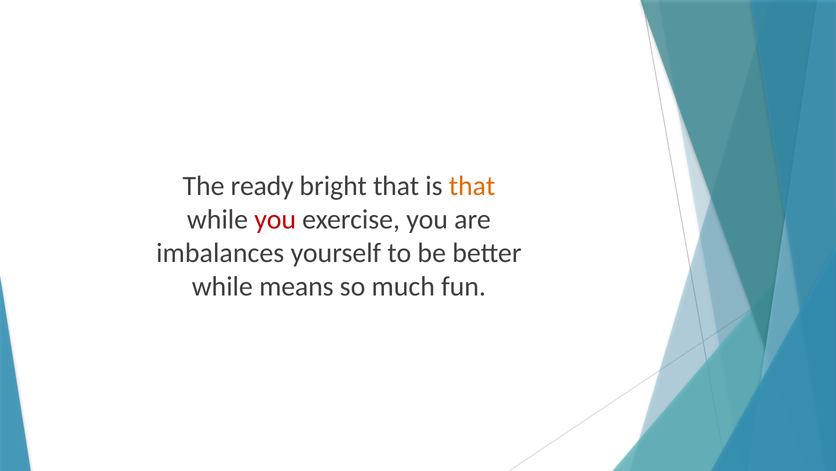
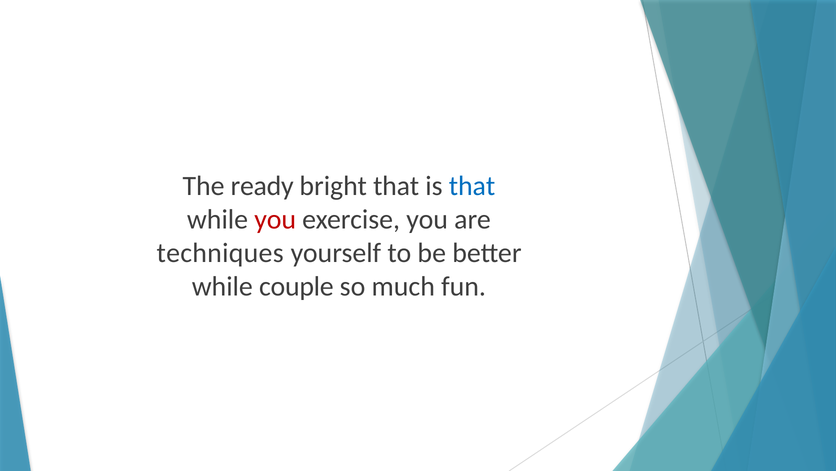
that colour: orange -> blue (472, 186)
imbalances: imbalances -> techniques (220, 252)
means: means -> couple (296, 286)
